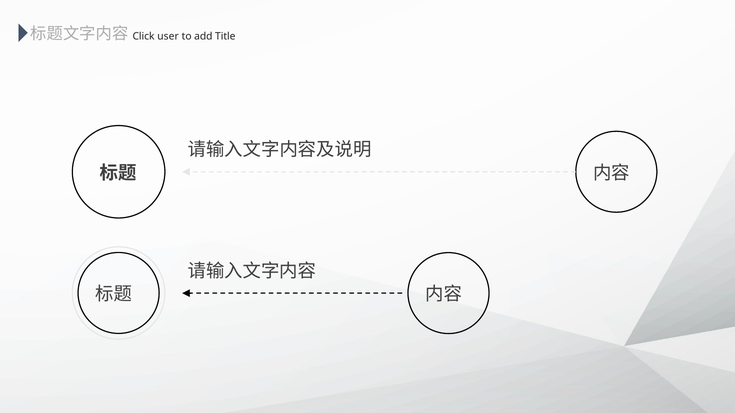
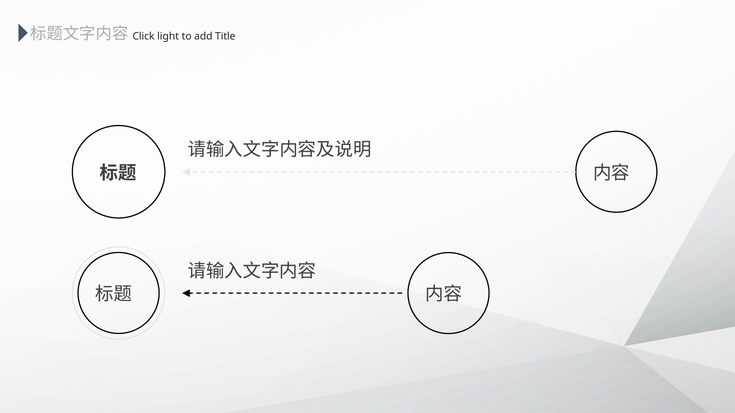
user: user -> light (168, 36)
